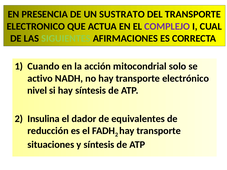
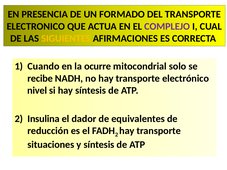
SUSTRATO: SUSTRATO -> FORMADO (122, 14)
SIGUIENTES colour: light green -> yellow (66, 39)
acción: acción -> ocurre (98, 66)
activo: activo -> recibe (40, 79)
